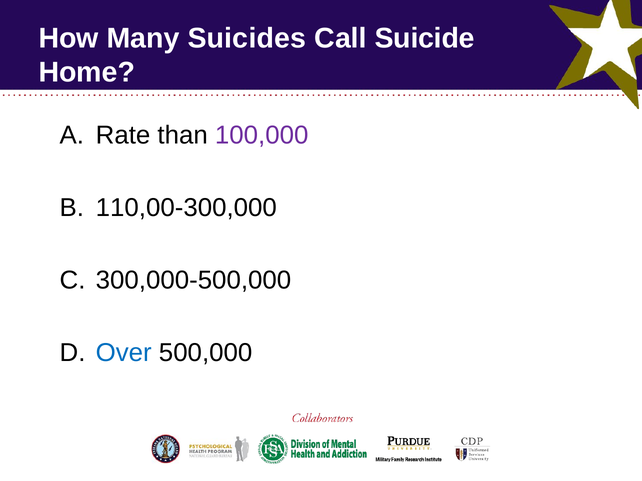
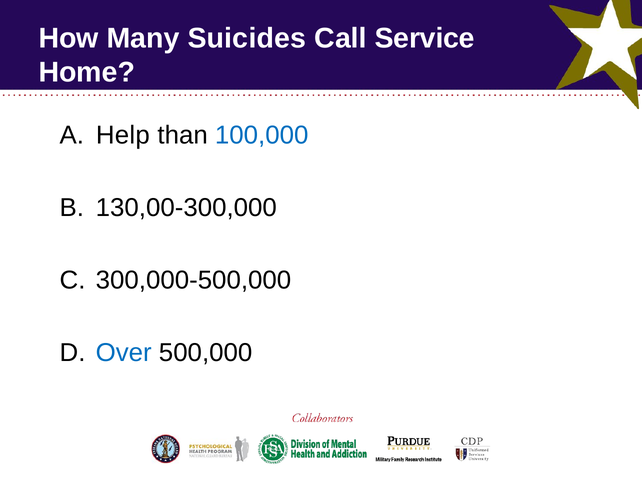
Suicide: Suicide -> Service (425, 38)
Rate: Rate -> Help (123, 136)
100,000 colour: purple -> blue (262, 136)
110,00-300,000: 110,00-300,000 -> 130,00-300,000 (186, 208)
